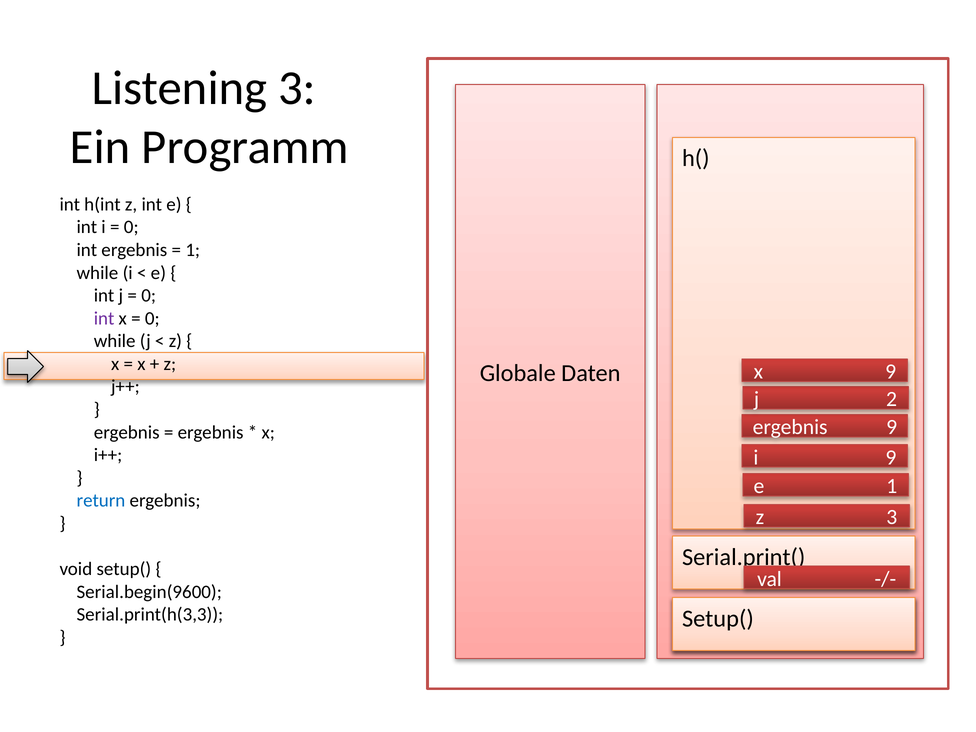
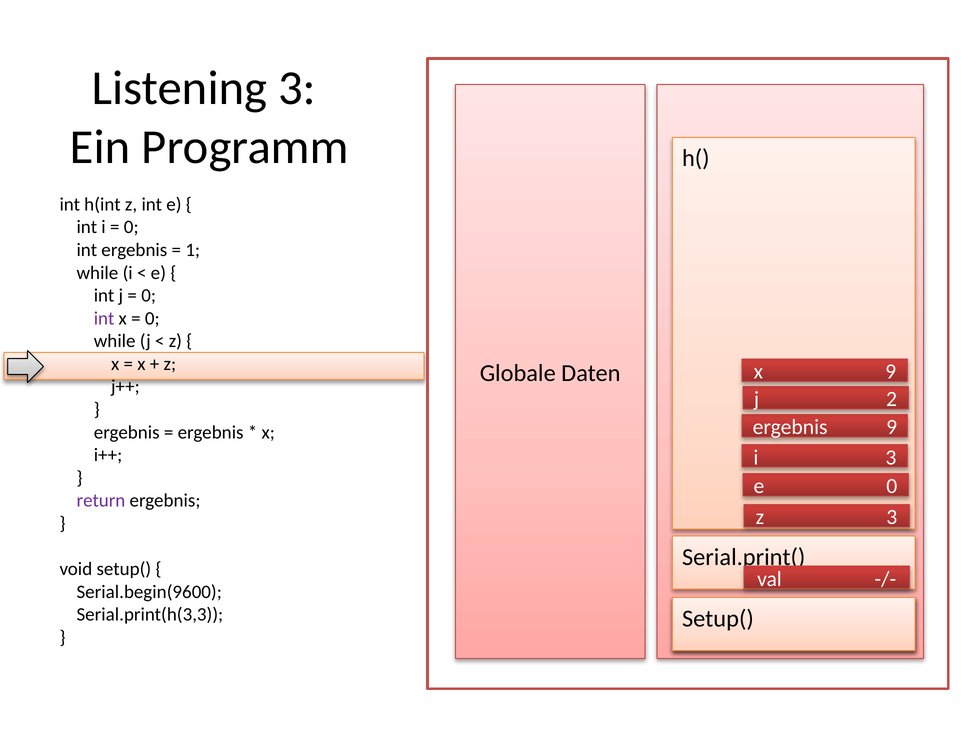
i 9: 9 -> 3 (891, 457)
e 1: 1 -> 0 (892, 486)
return colour: blue -> purple (101, 501)
